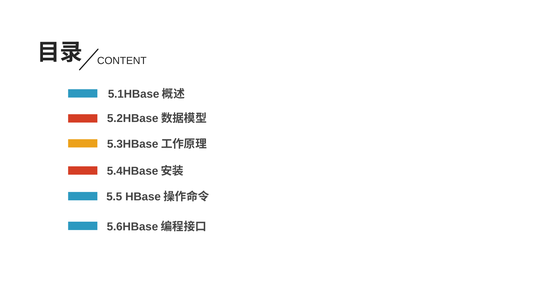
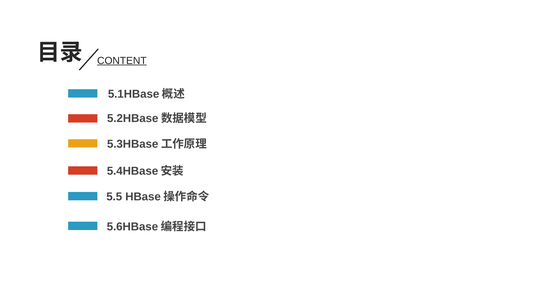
CONTENT underline: none -> present (122, 61)
